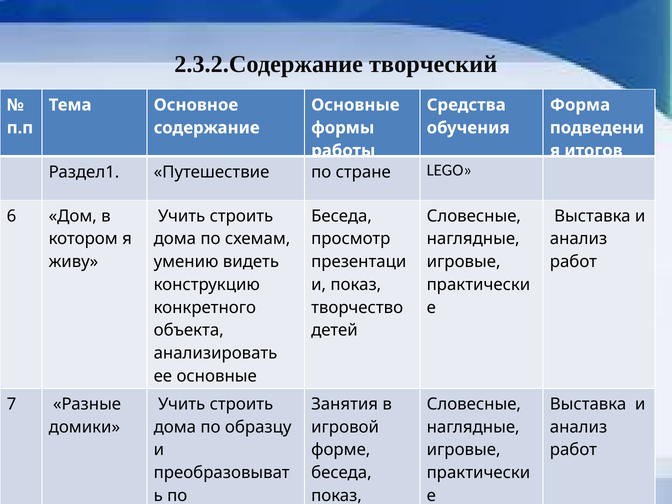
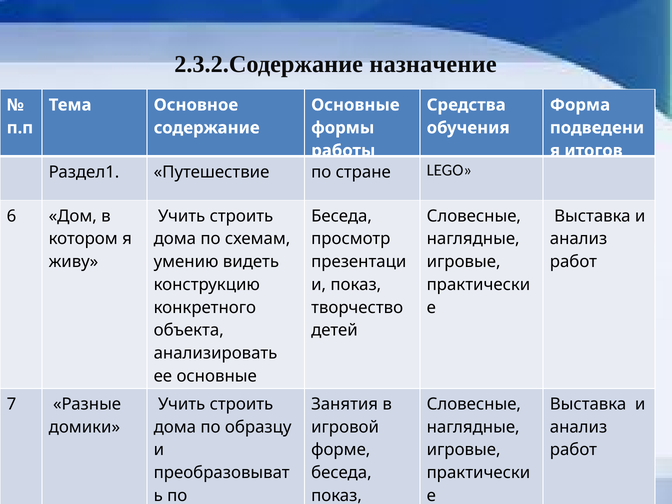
творческий: творческий -> назначение (433, 64)
